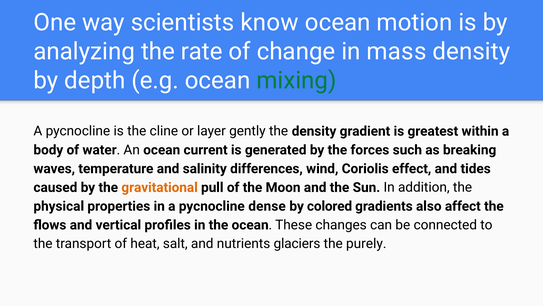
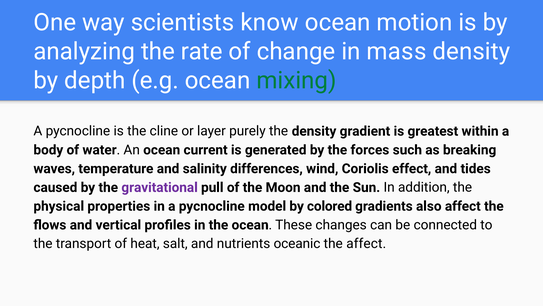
gently: gently -> purely (247, 131)
gravitational colour: orange -> purple (160, 187)
dense: dense -> model (267, 206)
glaciers: glaciers -> oceanic (297, 243)
the purely: purely -> affect (366, 243)
